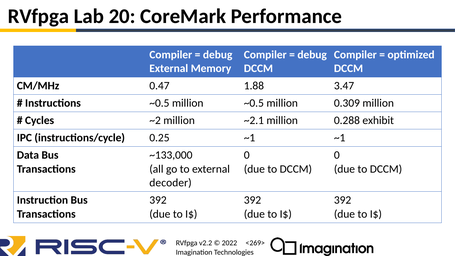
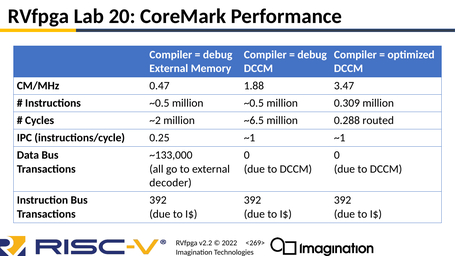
~2.1: ~2.1 -> ~6.5 (254, 120)
exhibit: exhibit -> routed (378, 120)
